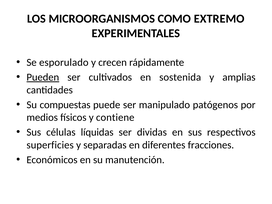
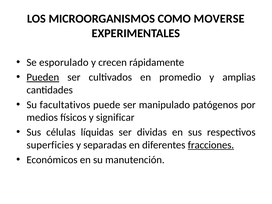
EXTREMO: EXTREMO -> MOVERSE (219, 19)
sostenida: sostenida -> promedio (180, 77)
compuestas: compuestas -> facultativos (65, 105)
contiene: contiene -> significar (115, 117)
fracciones underline: none -> present (211, 145)
